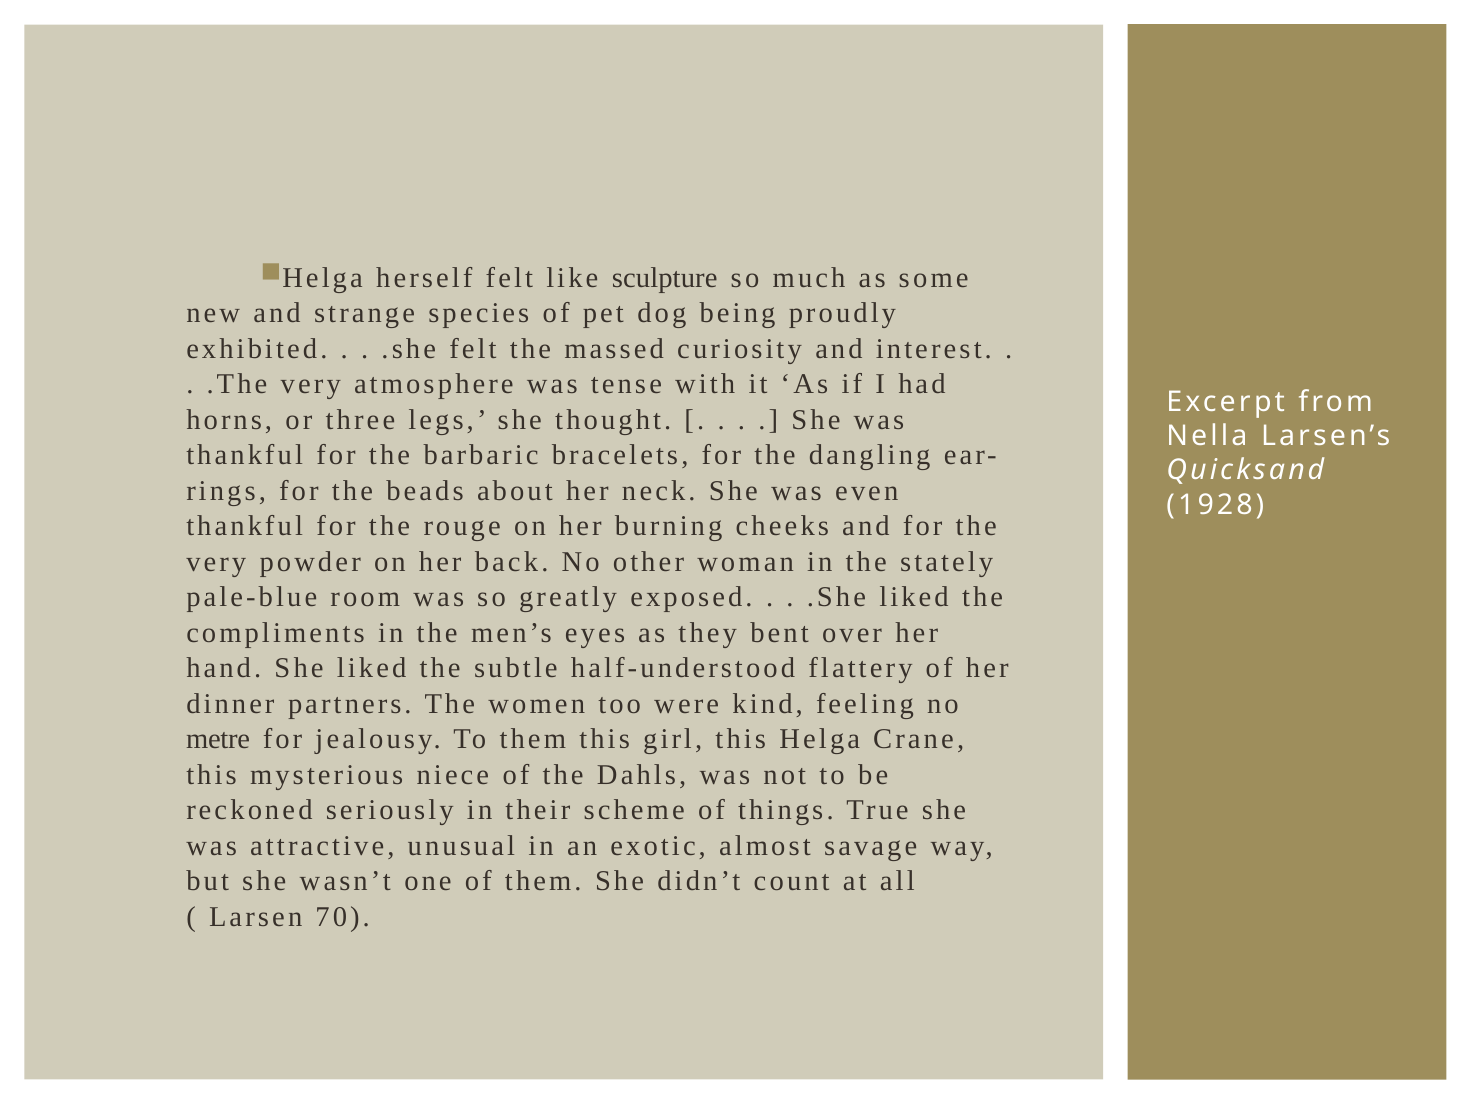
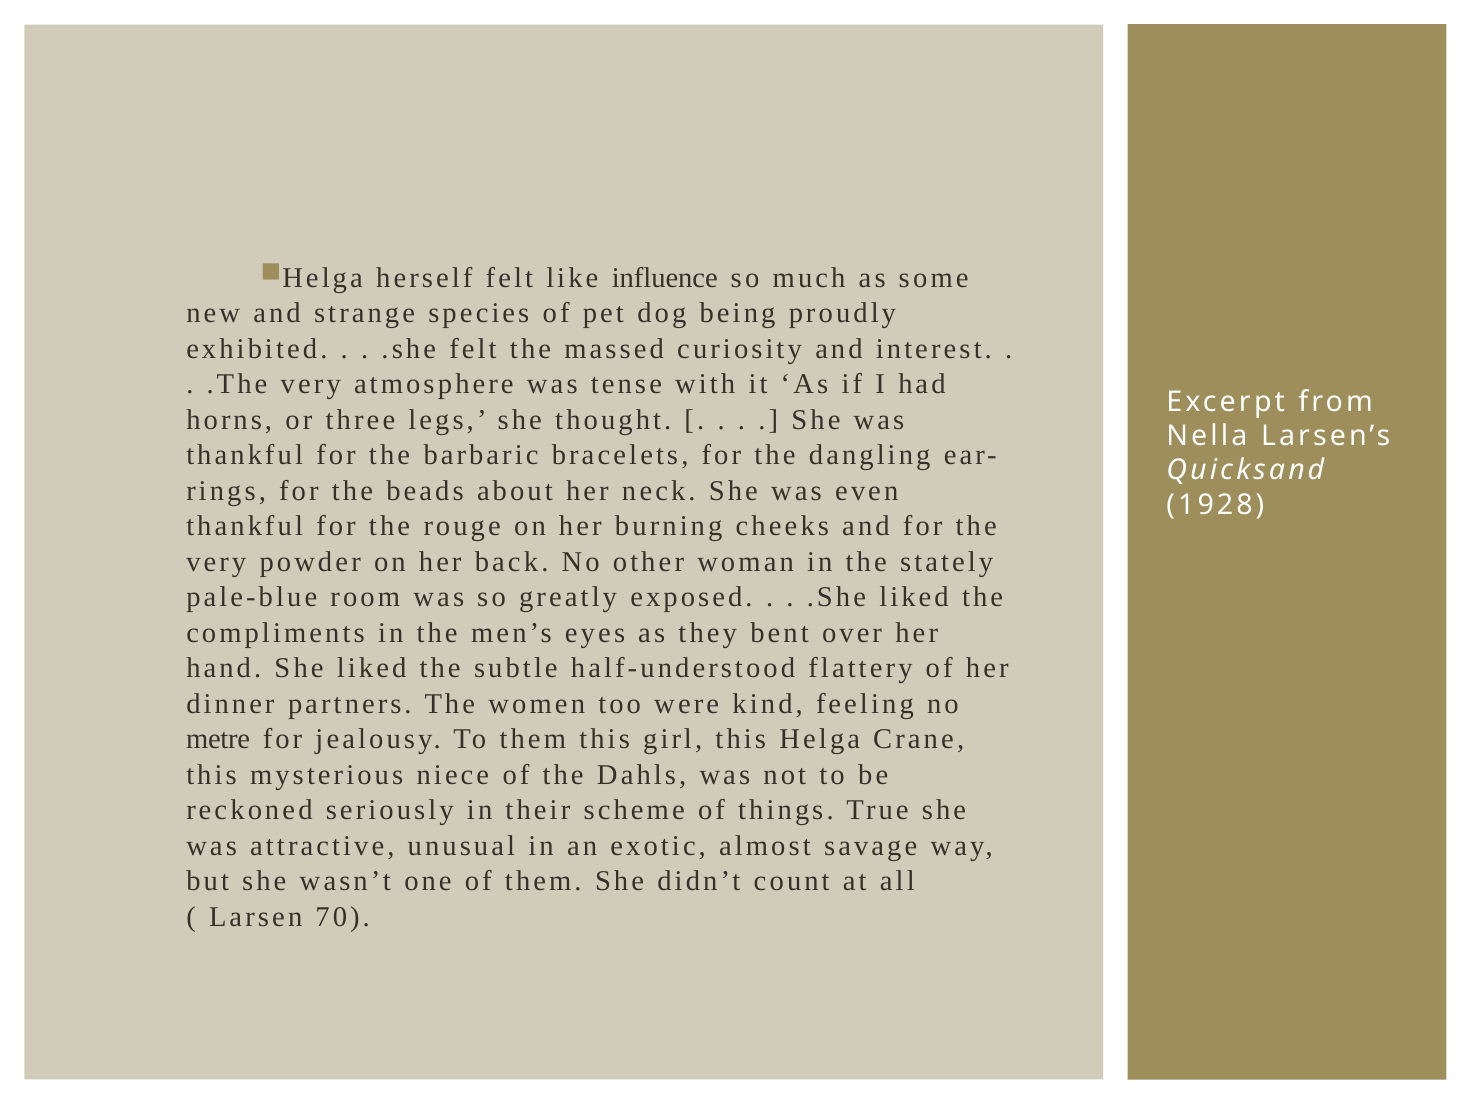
sculpture: sculpture -> influence (665, 277)
